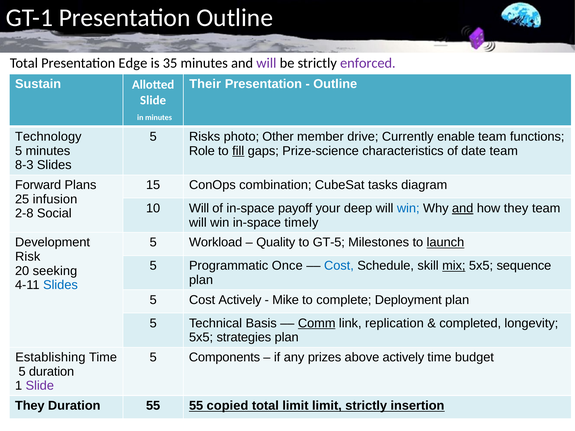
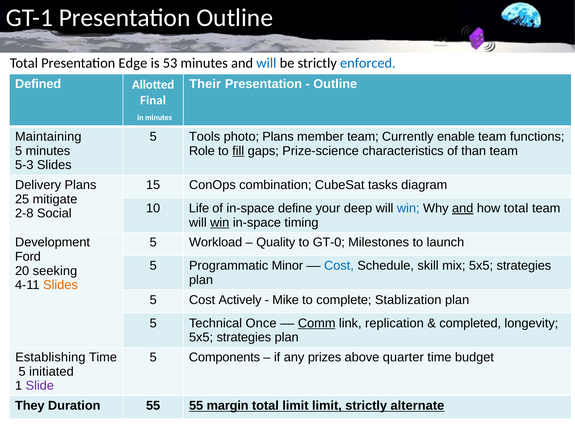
35: 35 -> 53 (170, 63)
will colour: purple -> blue (266, 63)
enforced colour: purple -> blue (368, 63)
Sustain: Sustain -> Defined (38, 84)
Slide: Slide -> Final (153, 100)
Technology: Technology -> Maintaining (48, 137)
Risks: Risks -> Tools (205, 137)
photo Other: Other -> Plans (278, 137)
member drive: drive -> team (363, 137)
date: date -> than (474, 151)
8-3: 8-3 -> 5-3 (24, 165)
Forward: Forward -> Delivery (38, 185)
infusion: infusion -> mitigate (55, 199)
10 Will: Will -> Life (199, 208)
payoff: payoff -> define (295, 208)
how they: they -> total (516, 208)
win underline: none -> present (220, 223)
timely: timely -> timing (301, 223)
GT-5: GT-5 -> GT-0 (329, 243)
launch underline: present -> none (445, 243)
Risk: Risk -> Ford (28, 257)
Once: Once -> Minor (287, 266)
mix underline: present -> none (454, 266)
sequence: sequence -> strategies (524, 266)
Slides colour: blue -> orange (60, 285)
Deployment: Deployment -> Stablization (408, 300)
Basis: Basis -> Once (261, 323)
above actively: actively -> quarter (403, 358)
5 duration: duration -> initiated (51, 372)
copied: copied -> margin (228, 406)
insertion: insertion -> alternate (417, 406)
